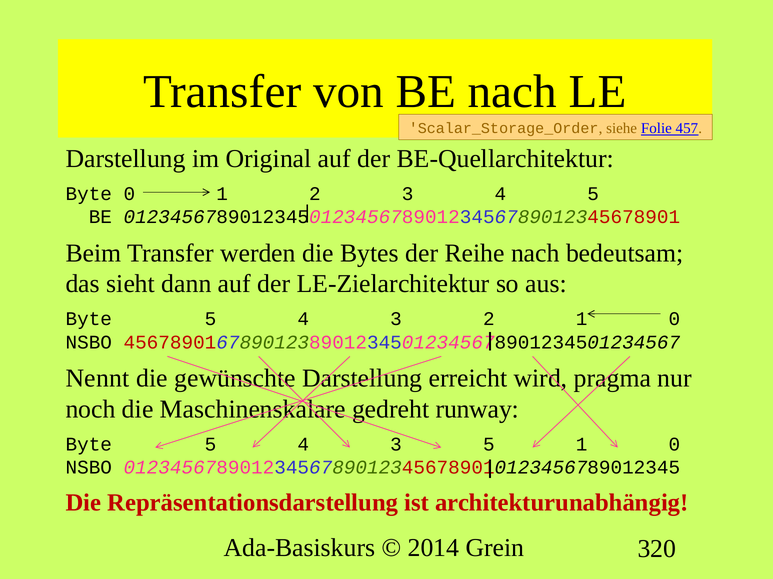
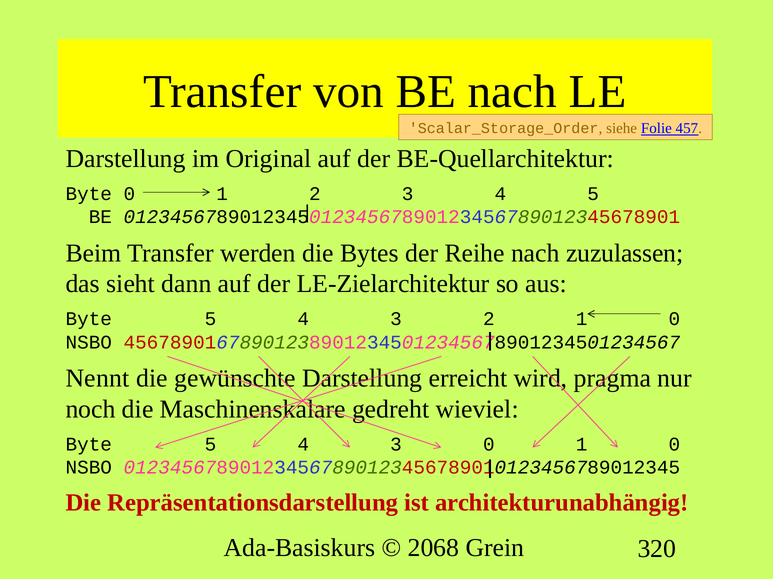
bedeutsam: bedeutsam -> zuzulassen (625, 253)
runway: runway -> wieviel (477, 410)
3 5: 5 -> 0 (489, 445)
2014: 2014 -> 2068 (433, 549)
